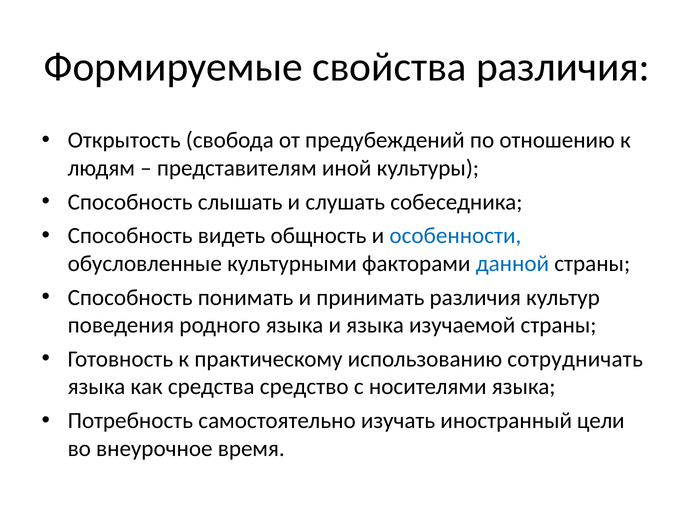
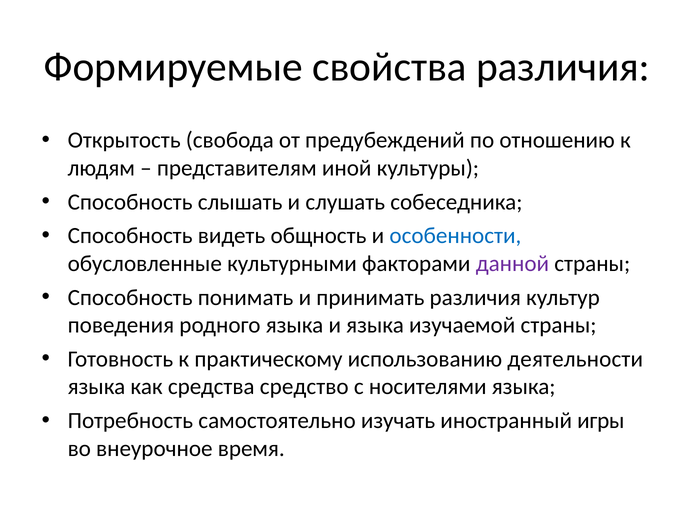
данной colour: blue -> purple (512, 264)
сотрудничать: сотрудничать -> деятельности (575, 359)
цели: цели -> игры (601, 421)
